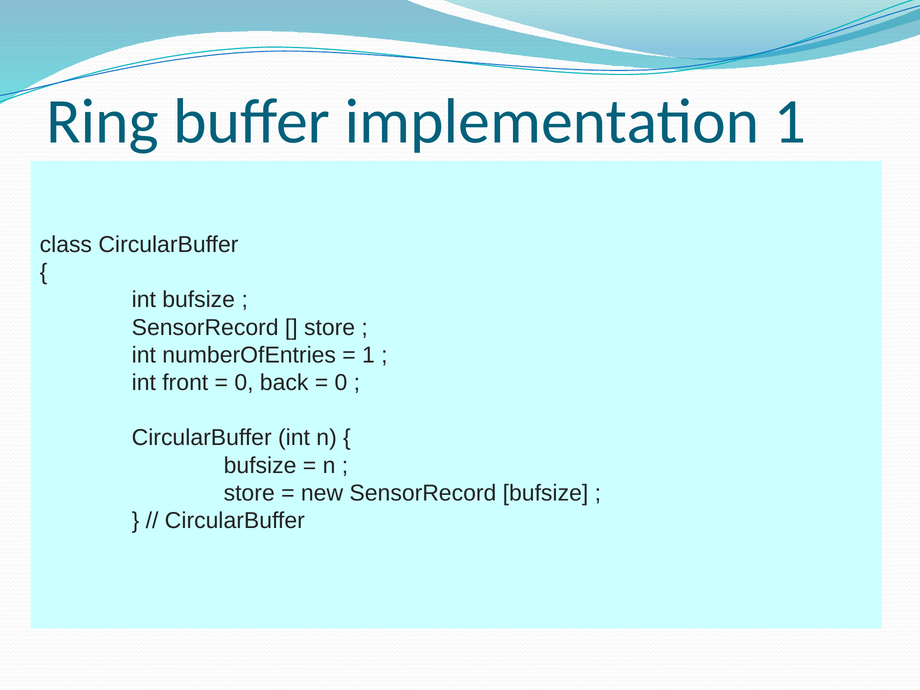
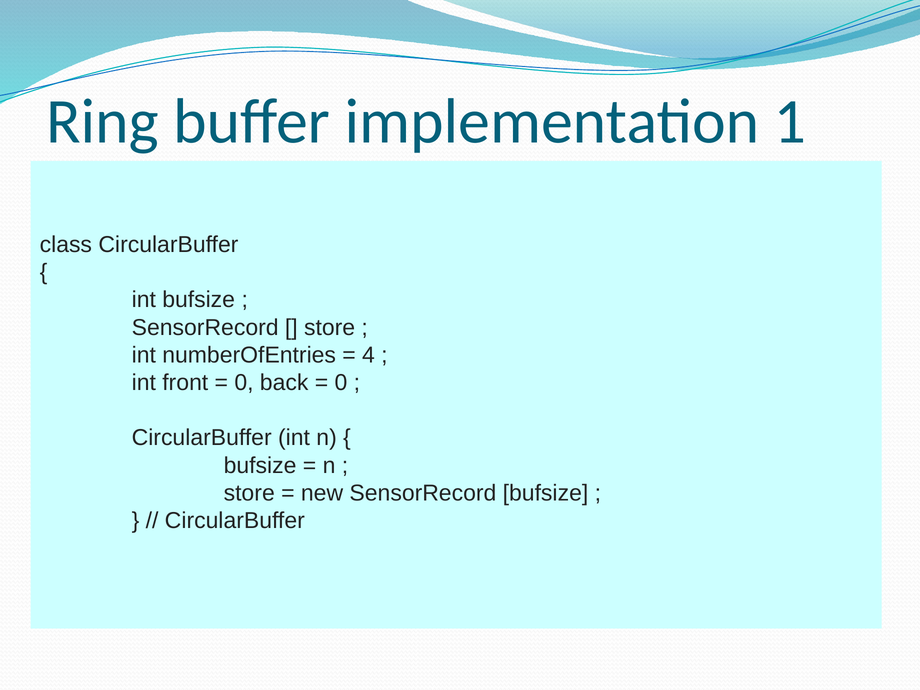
1: 1 -> 4 (368, 355)
